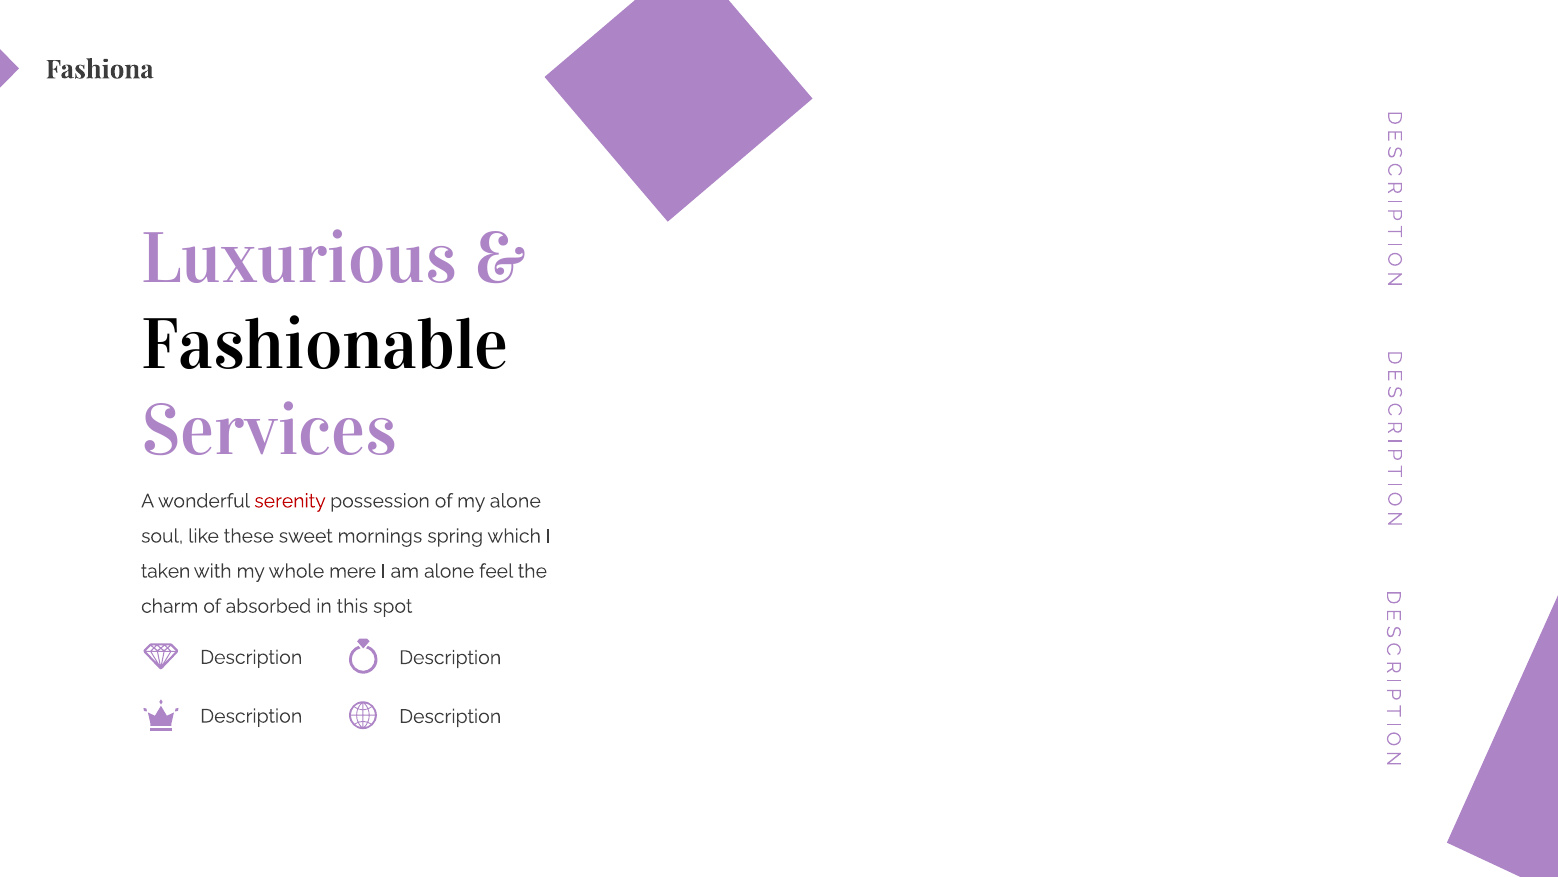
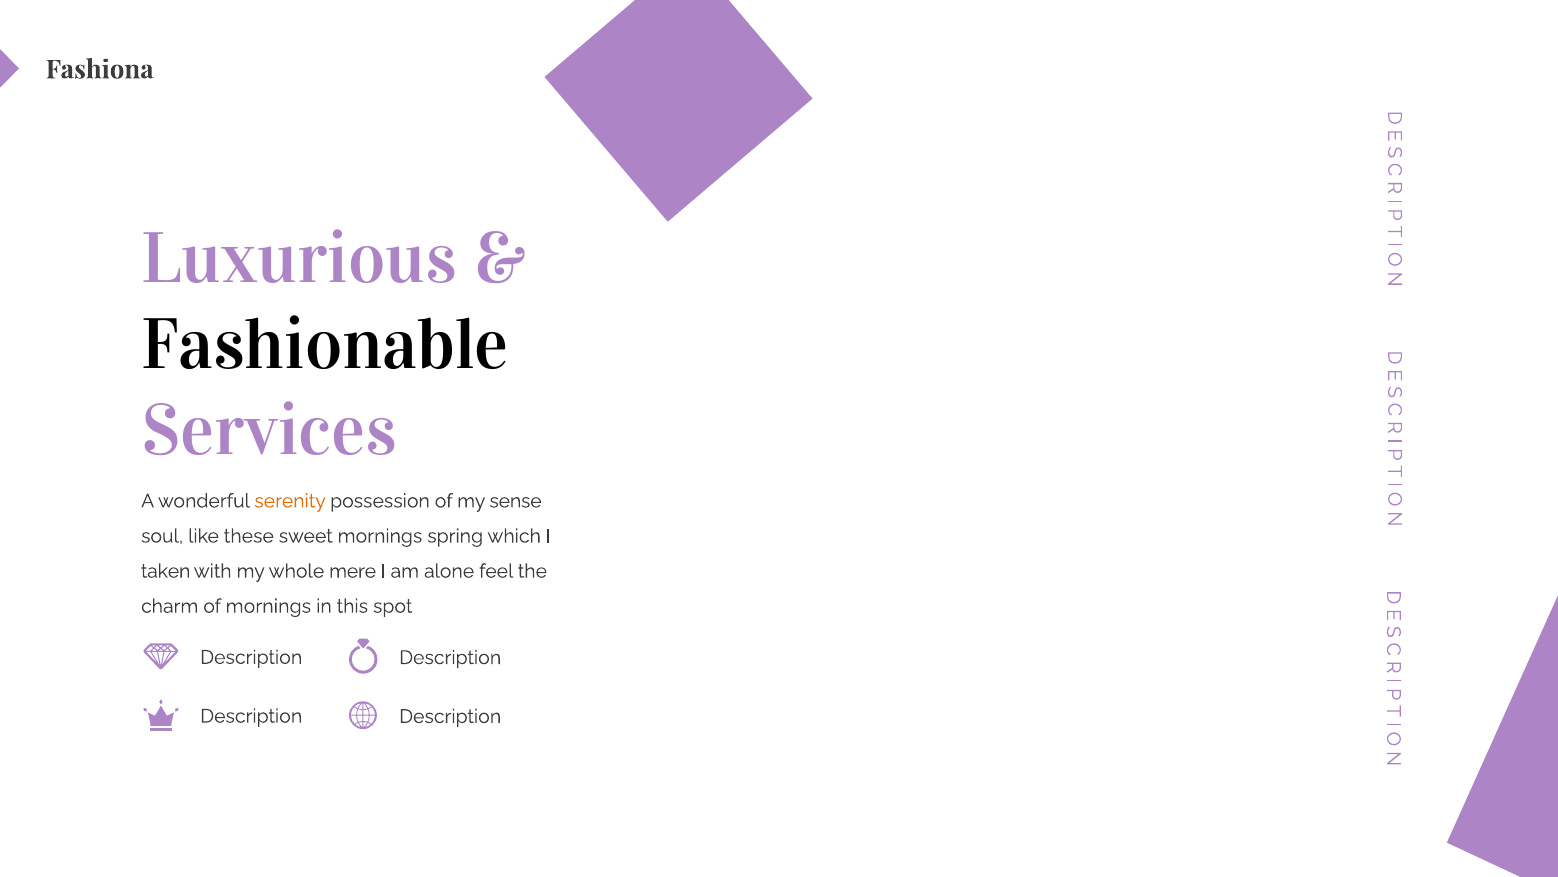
serenity colour: red -> orange (290, 501)
my alone: alone -> sense (516, 501)
of absorbed: absorbed -> mornings (268, 606)
